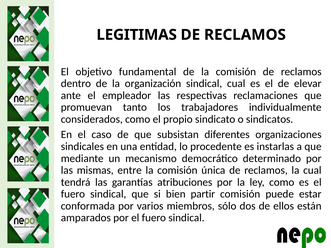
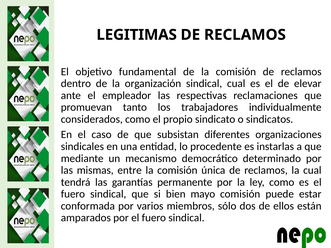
atribuciones: atribuciones -> permanente (185, 182)
partir: partir -> mayo (203, 194)
